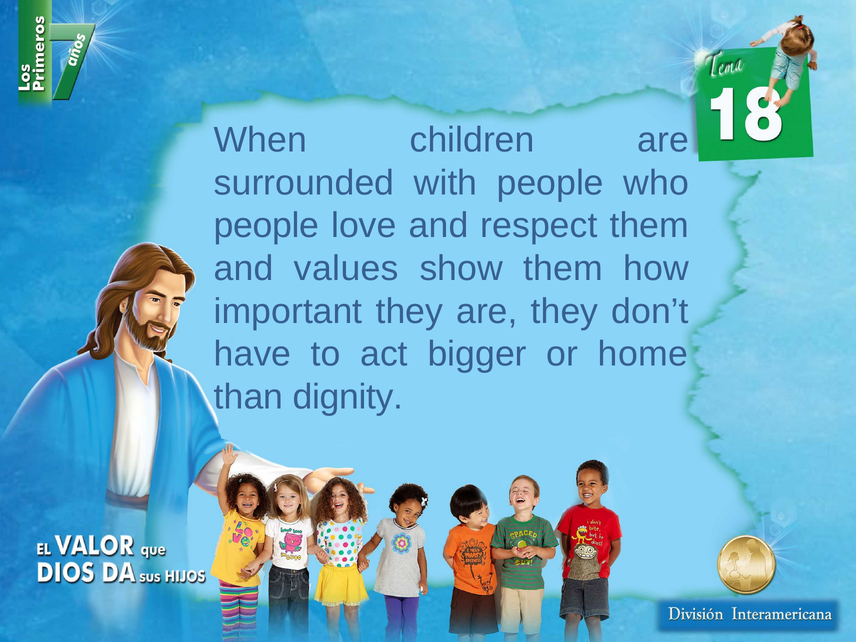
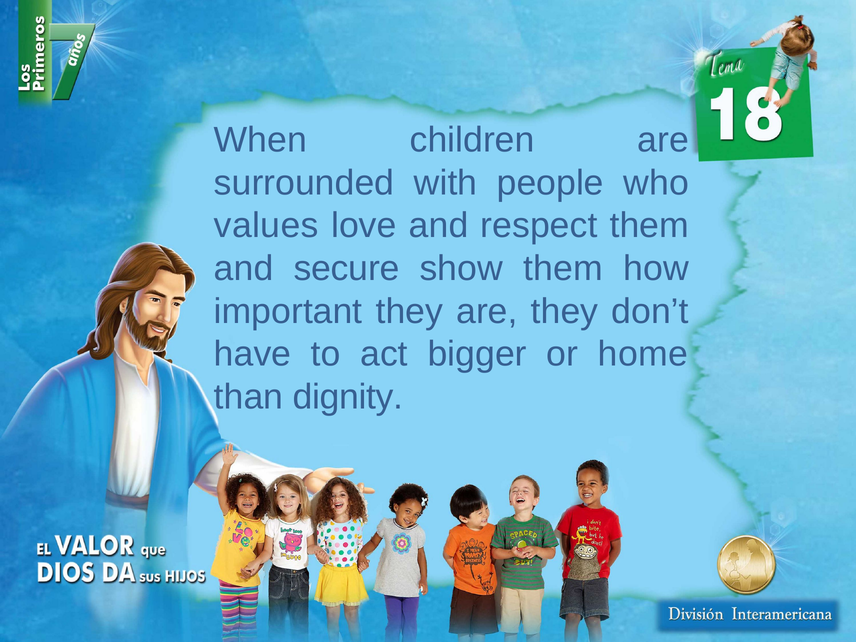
people: people -> values (266, 226)
values: values -> secure (347, 268)
